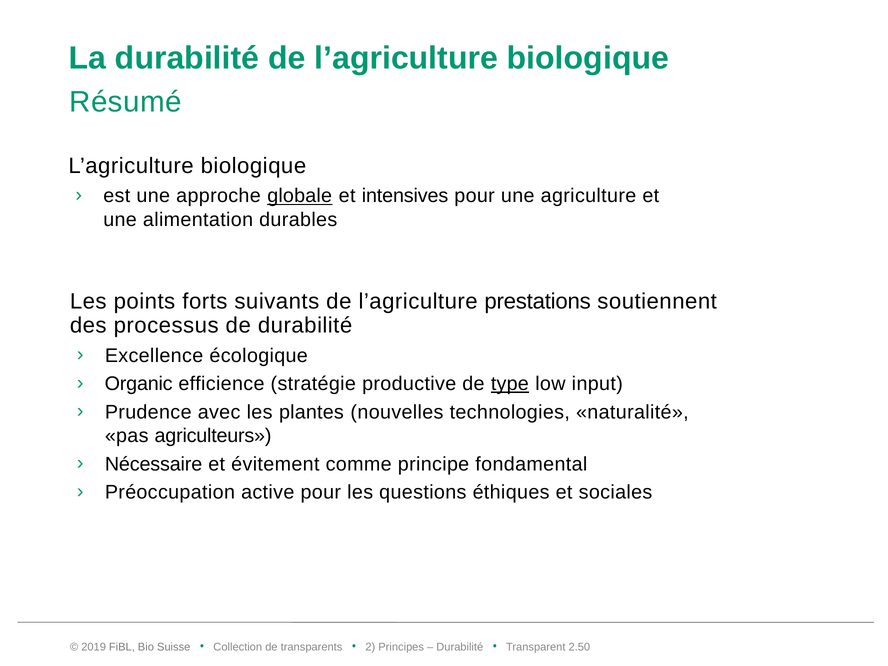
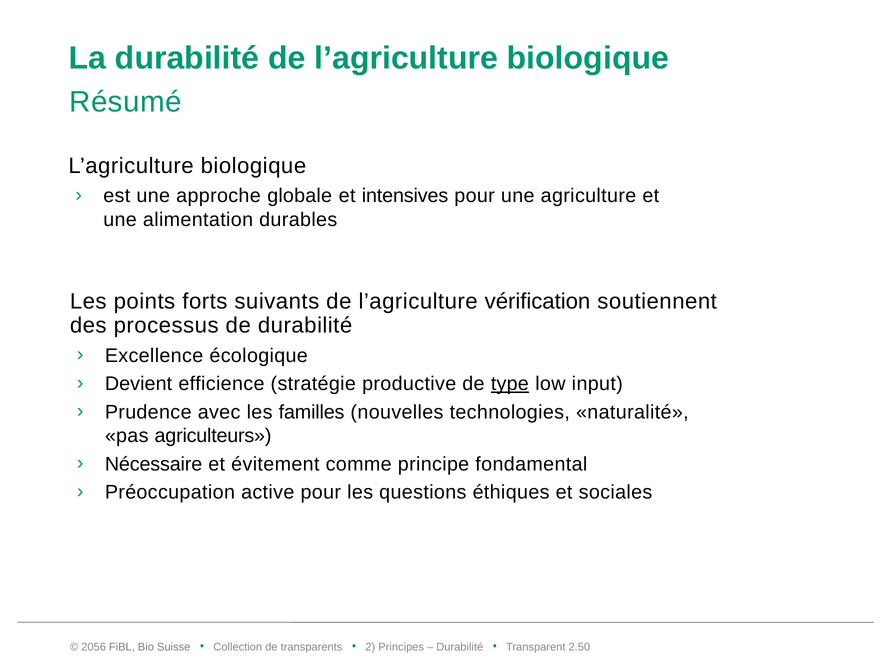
globale underline: present -> none (300, 196)
prestations: prestations -> vérification (538, 302)
Organic: Organic -> Devient (139, 384)
plantes: plantes -> familles (312, 412)
2019: 2019 -> 2056 (94, 647)
